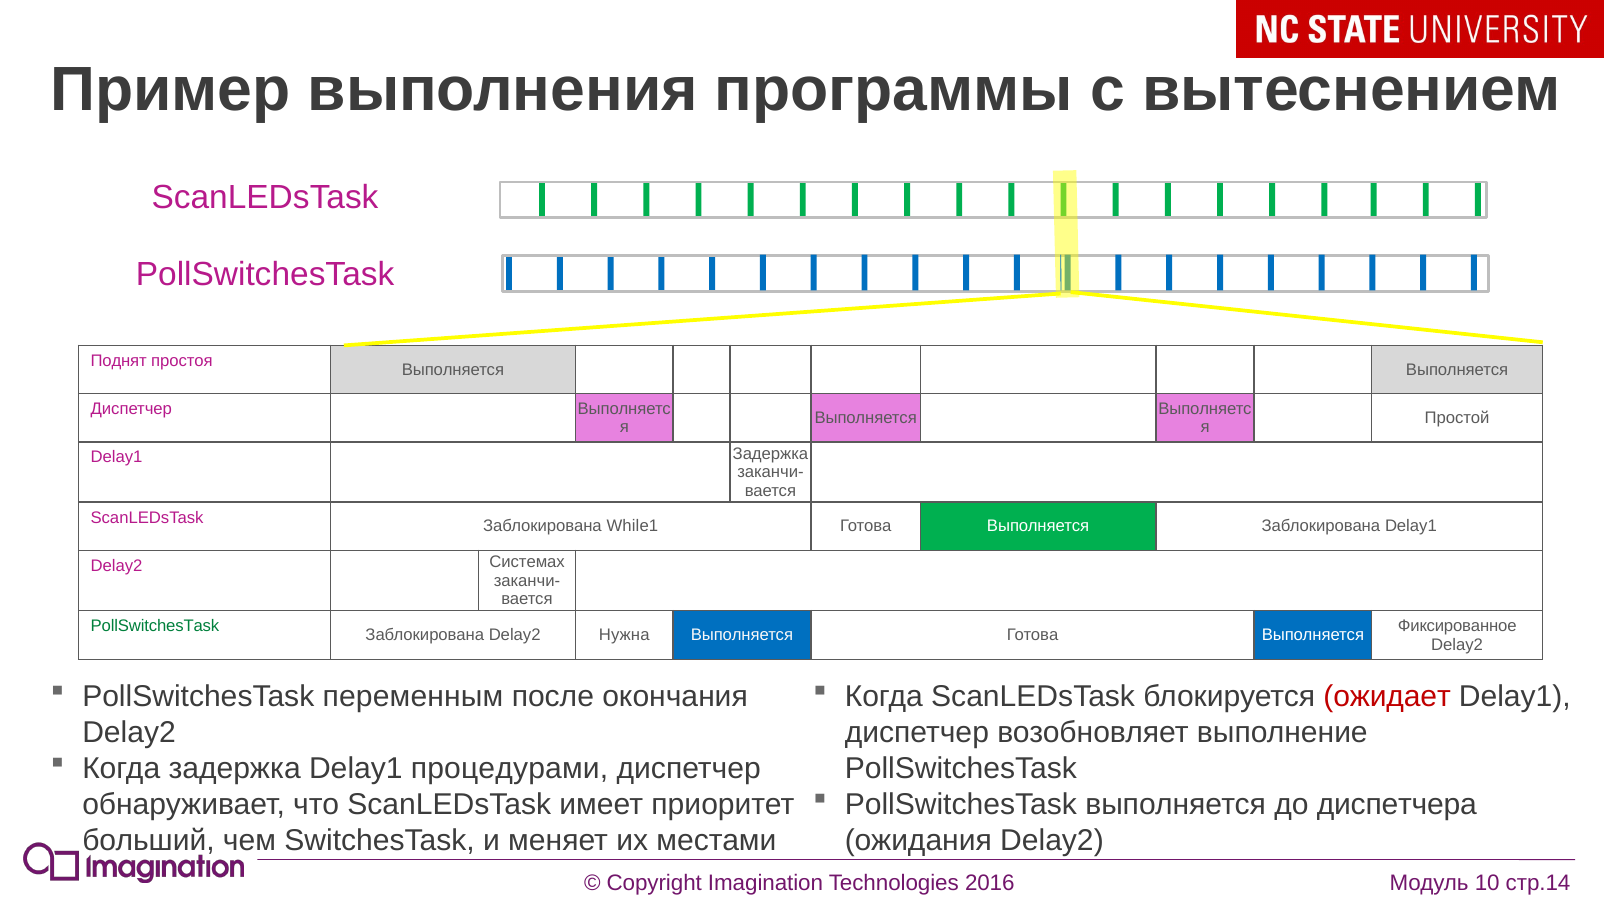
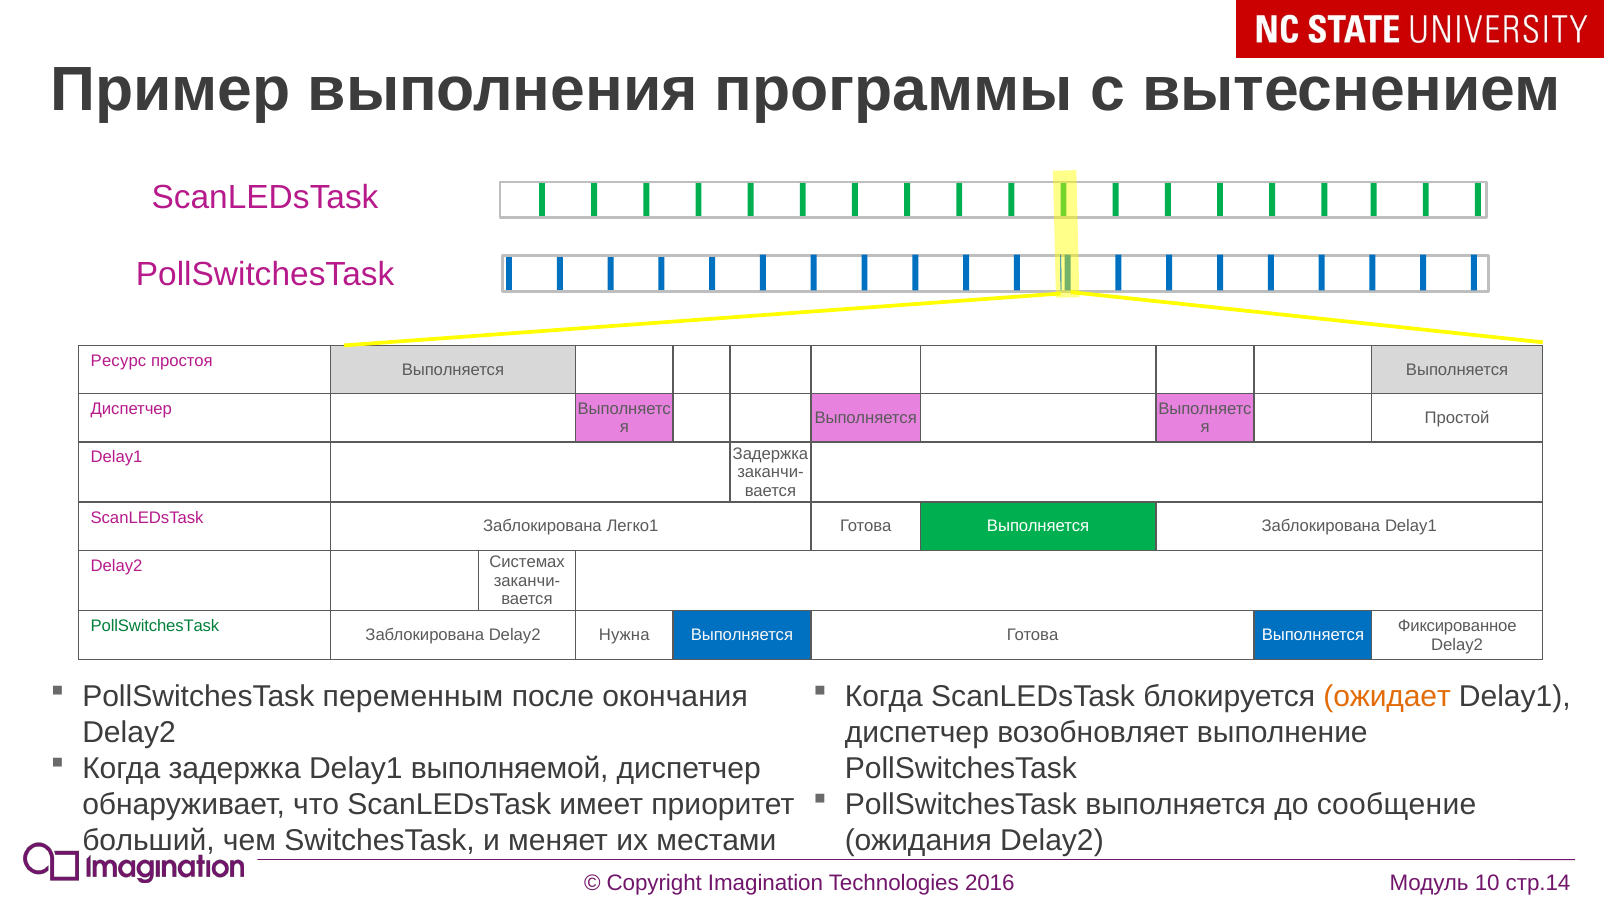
Поднят: Поднят -> Ресурс (119, 361)
While1: While1 -> Легко1 (632, 527)
ожидает colour: red -> orange (1387, 697)
процедурами: процедурами -> выполняемой (510, 769)
диспетчера: диспетчера -> сообщение (1397, 805)
